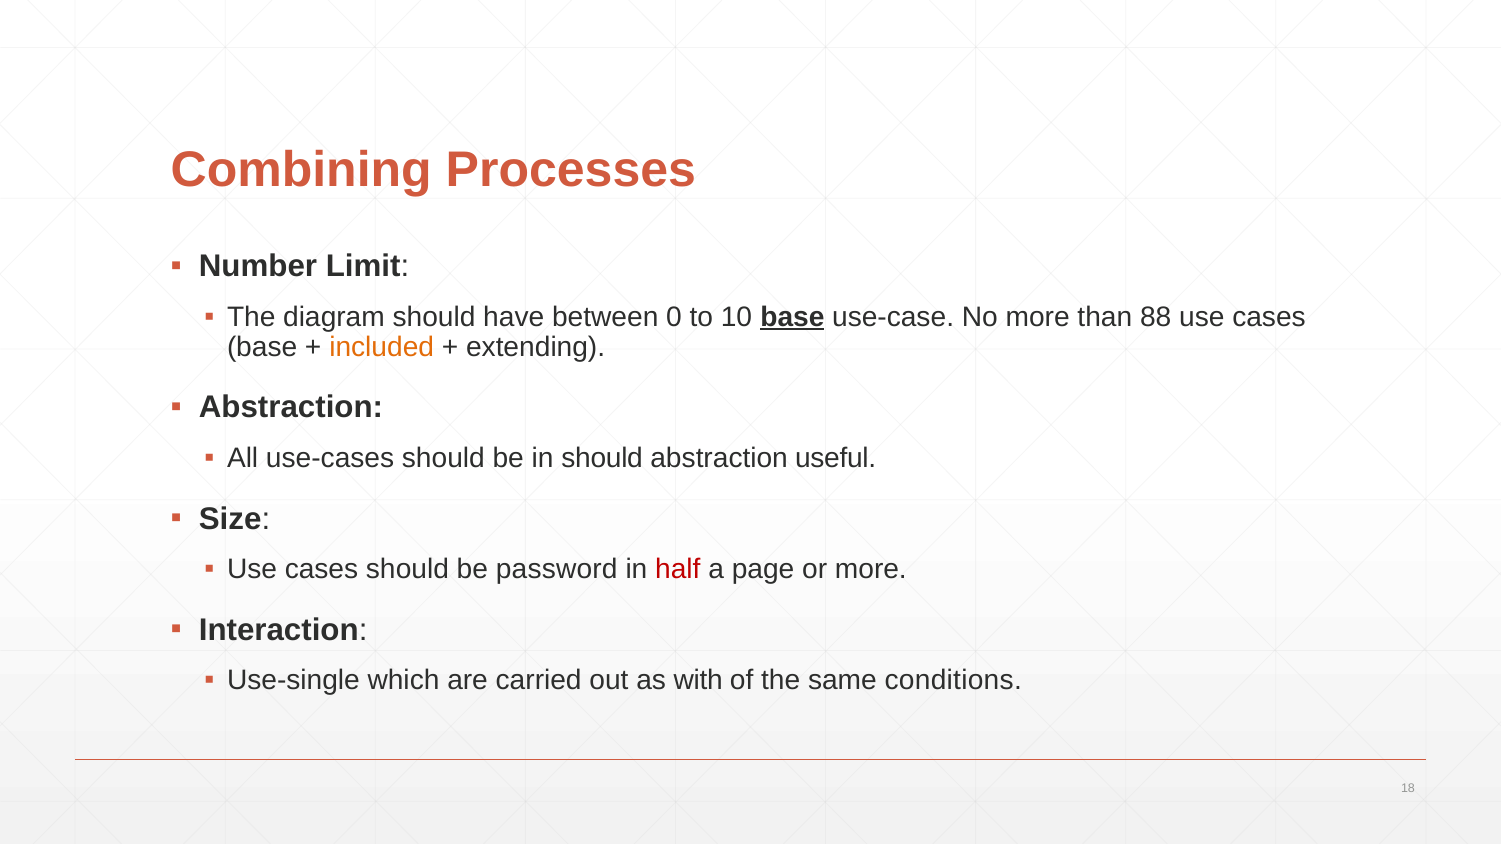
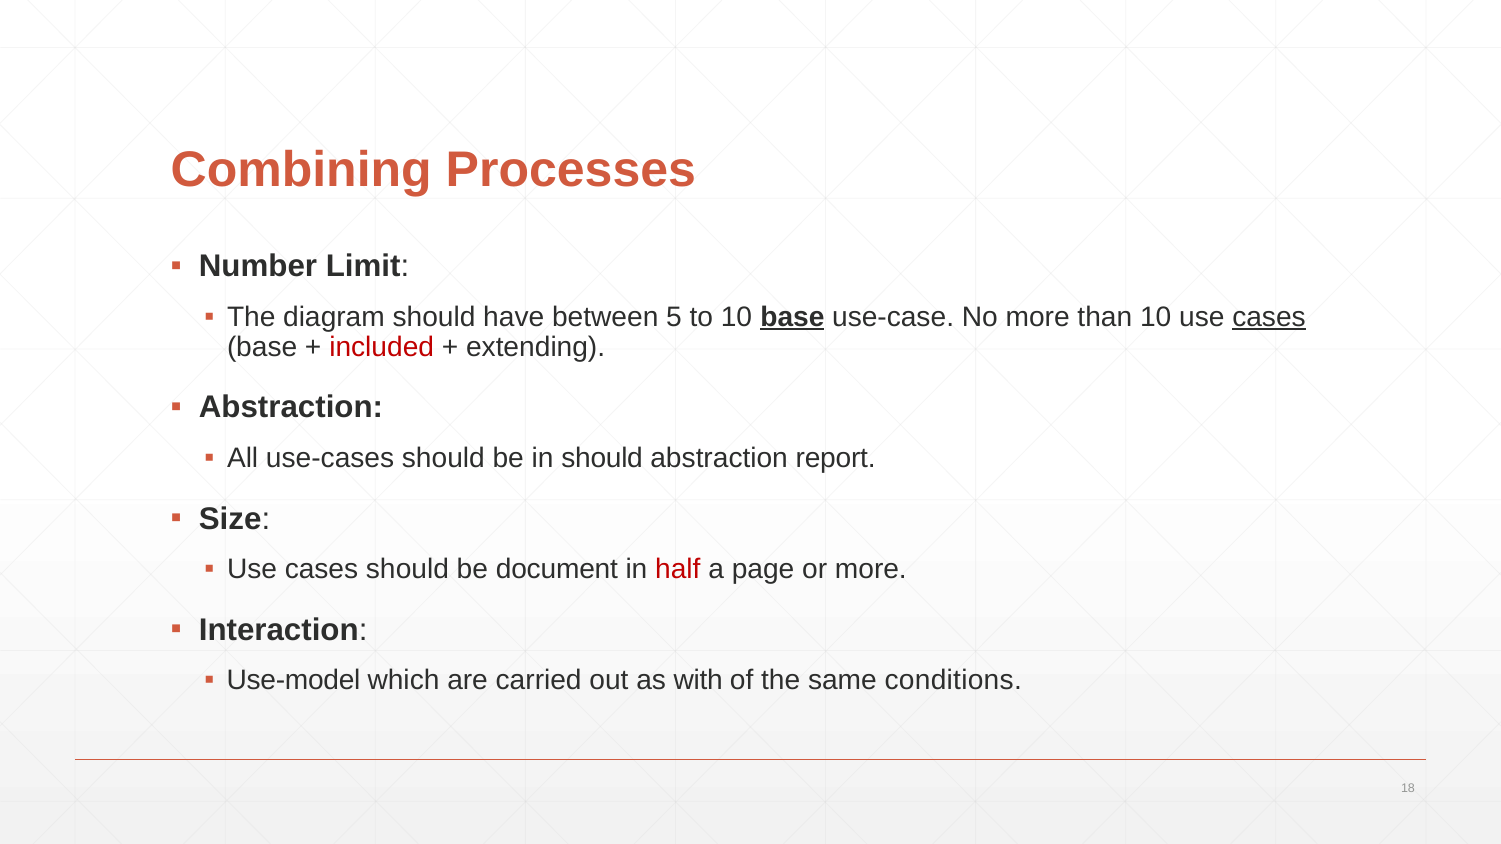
0: 0 -> 5 (674, 317)
than 88: 88 -> 10 (1156, 317)
cases underline: none -> present (1269, 317)
included colour: orange -> red (382, 348)
useful: useful -> report (836, 459)
password: password -> document (557, 570)
Use-single: Use-single -> Use-model (294, 681)
